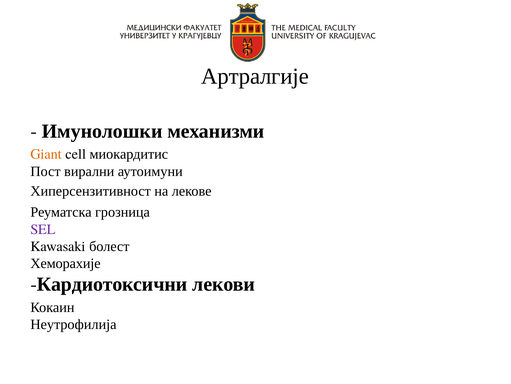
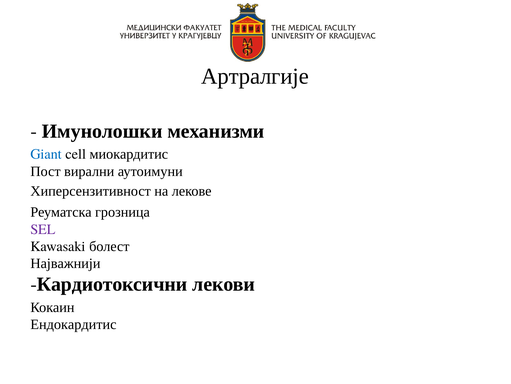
Giant colour: orange -> blue (46, 154)
Хеморахије: Хеморахије -> Најважнији (65, 263)
Неутрофилија: Неутрофилија -> Ендокардитис (73, 324)
